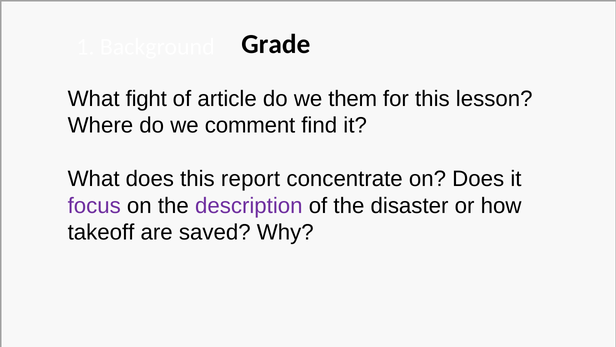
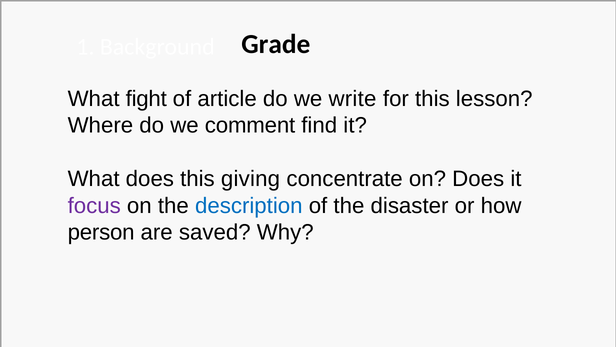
them: them -> write (352, 99)
report: report -> giving (251, 179)
description colour: purple -> blue (249, 205)
takeoff: takeoff -> person (101, 232)
